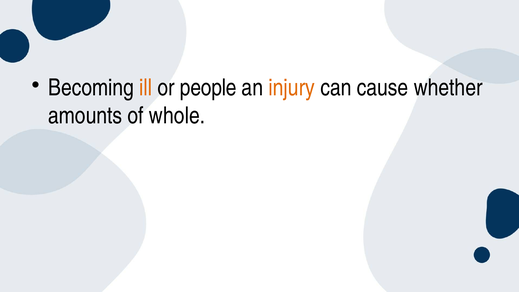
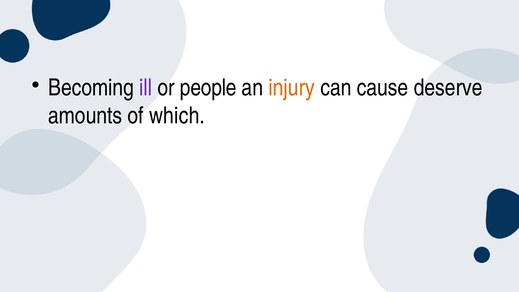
ill colour: orange -> purple (146, 88)
whether: whether -> deserve (448, 88)
whole: whole -> which (177, 116)
